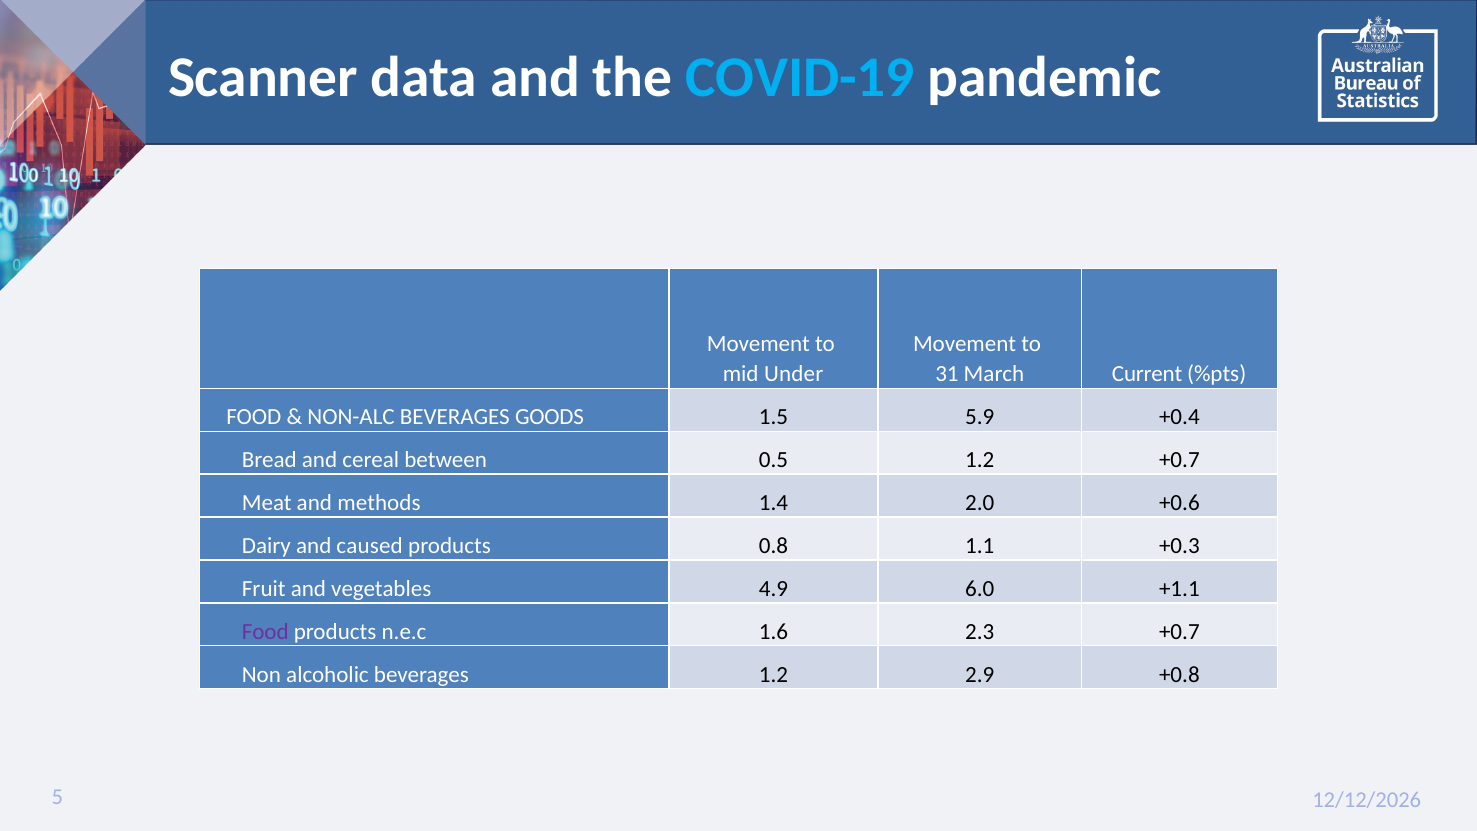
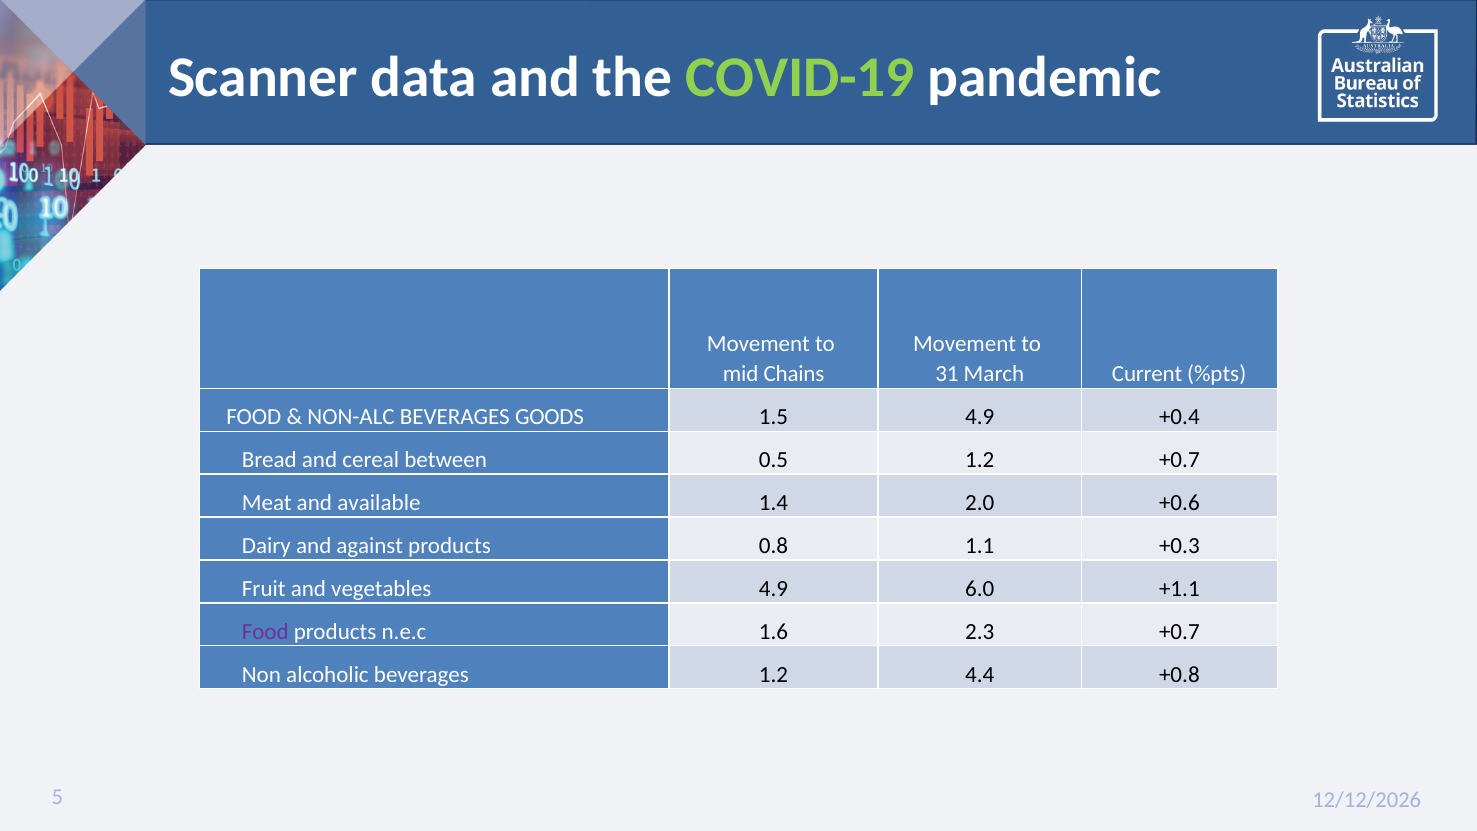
COVID-19 colour: light blue -> light green (800, 78)
Under: Under -> Chains (794, 374)
1.5 5.9: 5.9 -> 4.9 (980, 417)
methods: methods -> available (379, 503)
caused: caused -> against (370, 546)
2.9: 2.9 -> 4.4 (980, 675)
